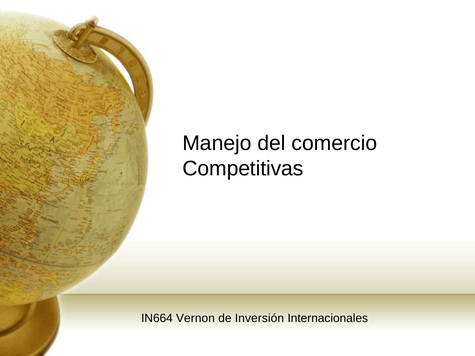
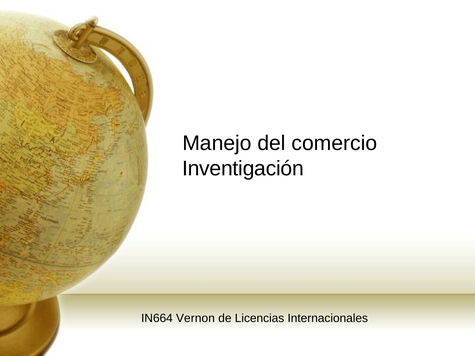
Competitivas: Competitivas -> Inventigación (243, 169)
Inversión: Inversión -> Licencias (260, 318)
